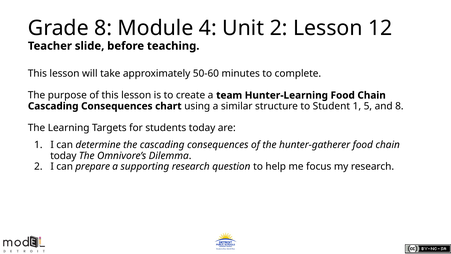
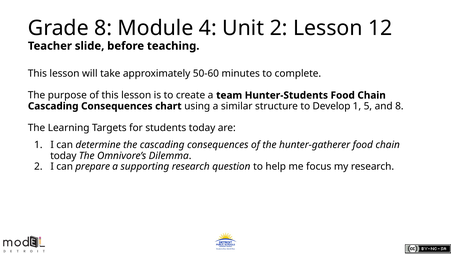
Hunter-Learning: Hunter-Learning -> Hunter-Students (286, 95)
Student: Student -> Develop (331, 106)
